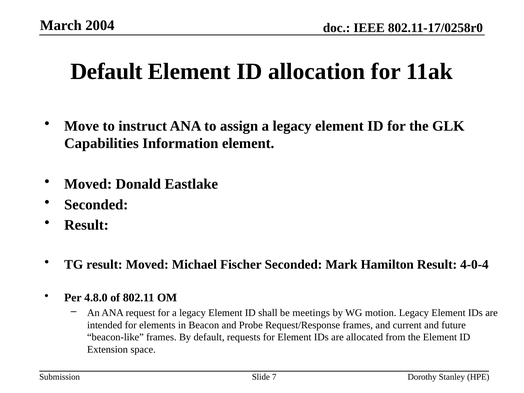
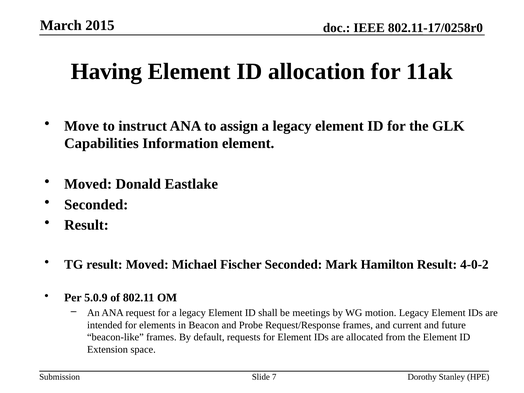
2004: 2004 -> 2015 (100, 25)
Default: Default -> Having (107, 71)
4-0-4: 4-0-4 -> 4-0-2 (474, 264)
4.8.0: 4.8.0 -> 5.0.9 (96, 298)
